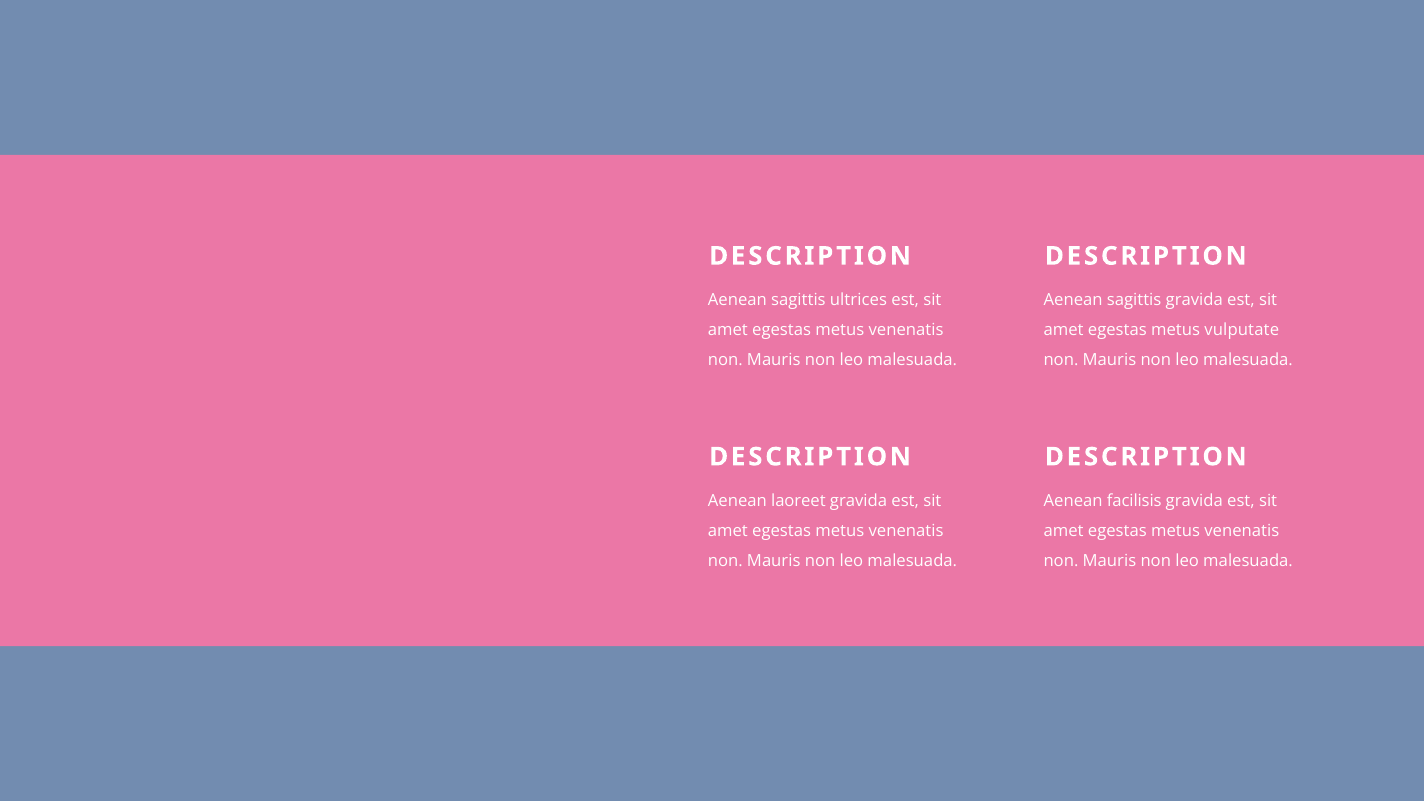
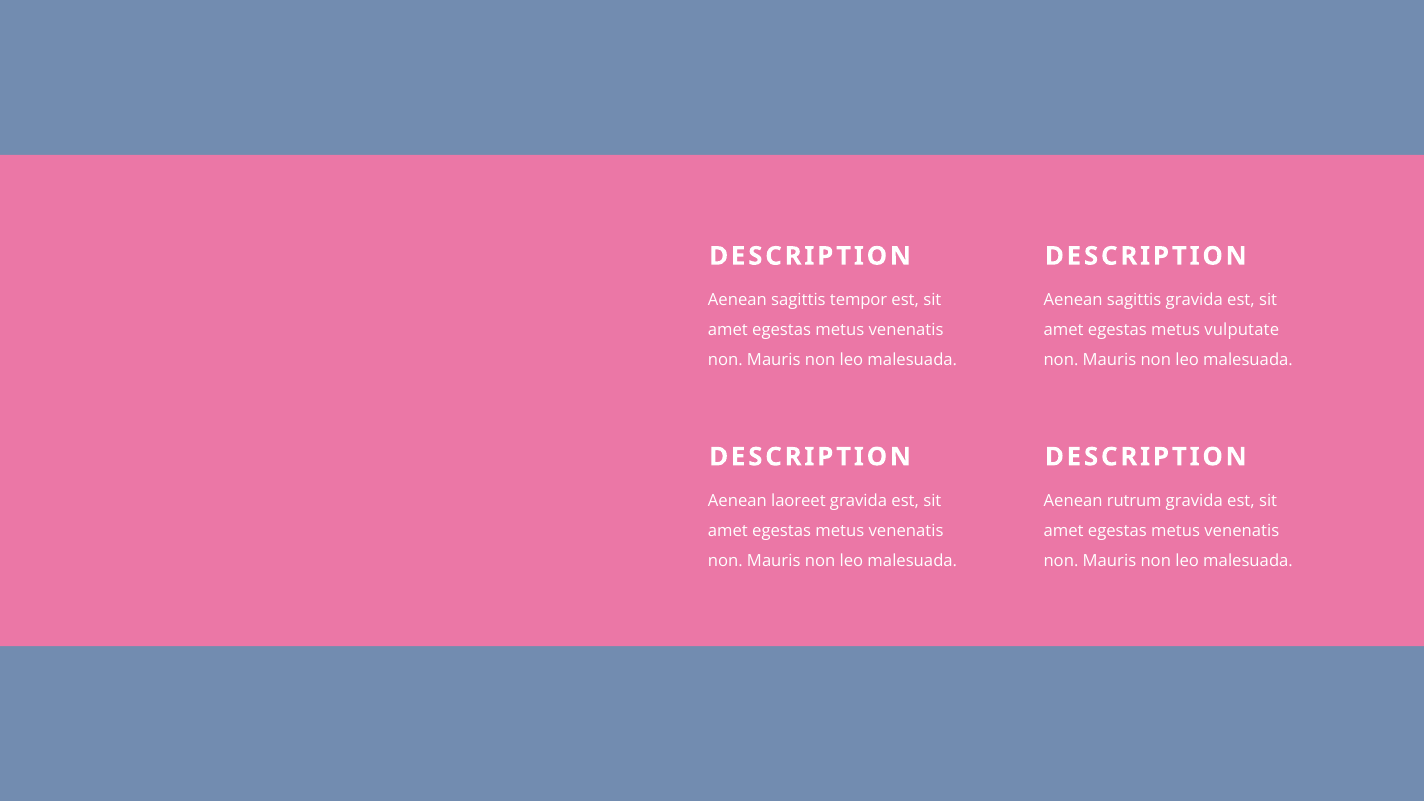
ultrices: ultrices -> tempor (859, 300)
facilisis: facilisis -> rutrum (1134, 501)
